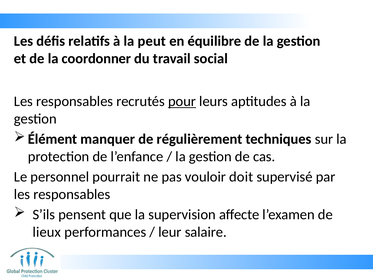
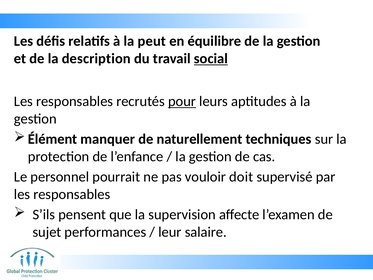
coordonner: coordonner -> description (96, 59)
social underline: none -> present (211, 59)
régulièrement: régulièrement -> naturellement (200, 139)
lieux: lieux -> sujet (47, 232)
